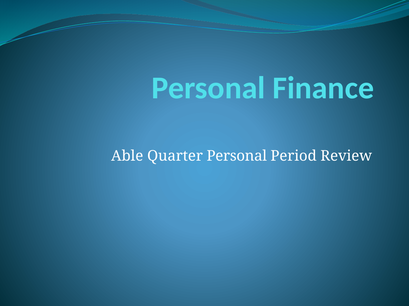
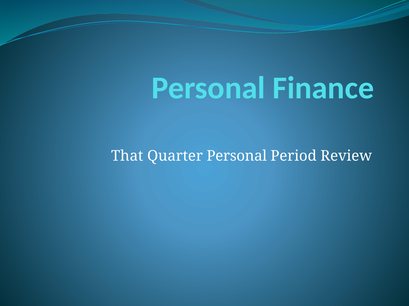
Able: Able -> That (127, 156)
